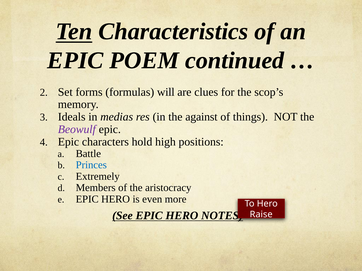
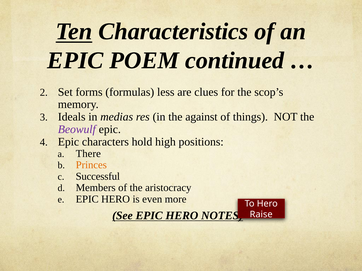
will: will -> less (166, 92)
Battle: Battle -> There (88, 154)
Princes colour: blue -> orange (91, 165)
Extremely: Extremely -> Successful (98, 177)
